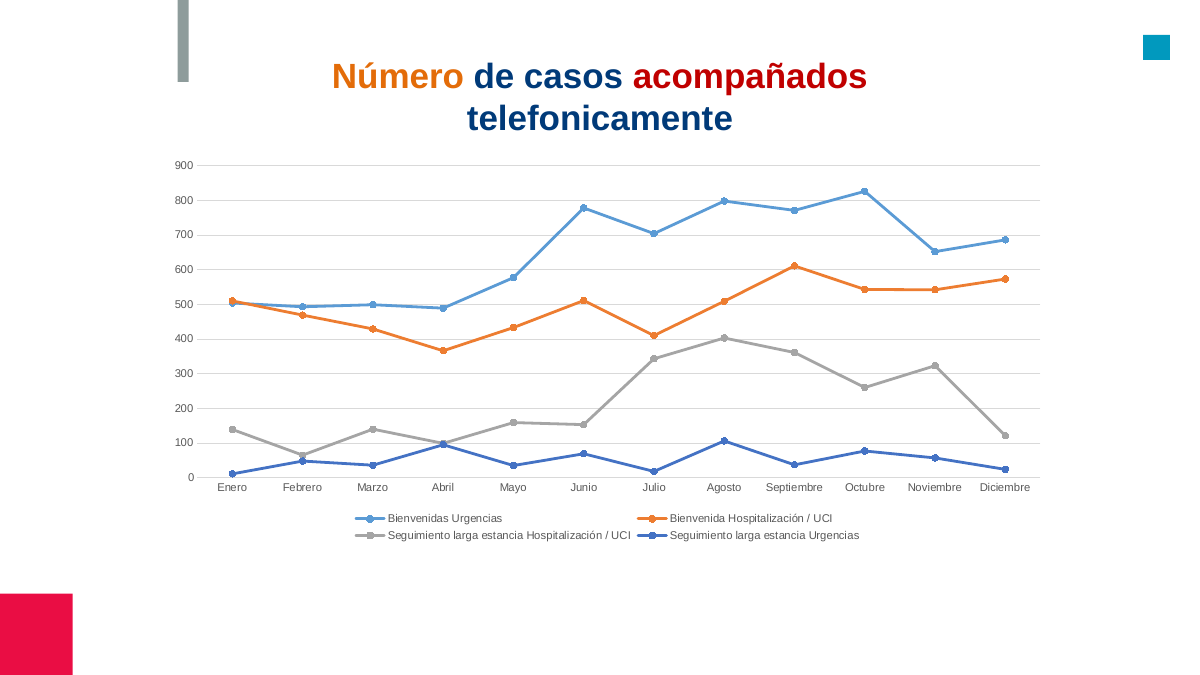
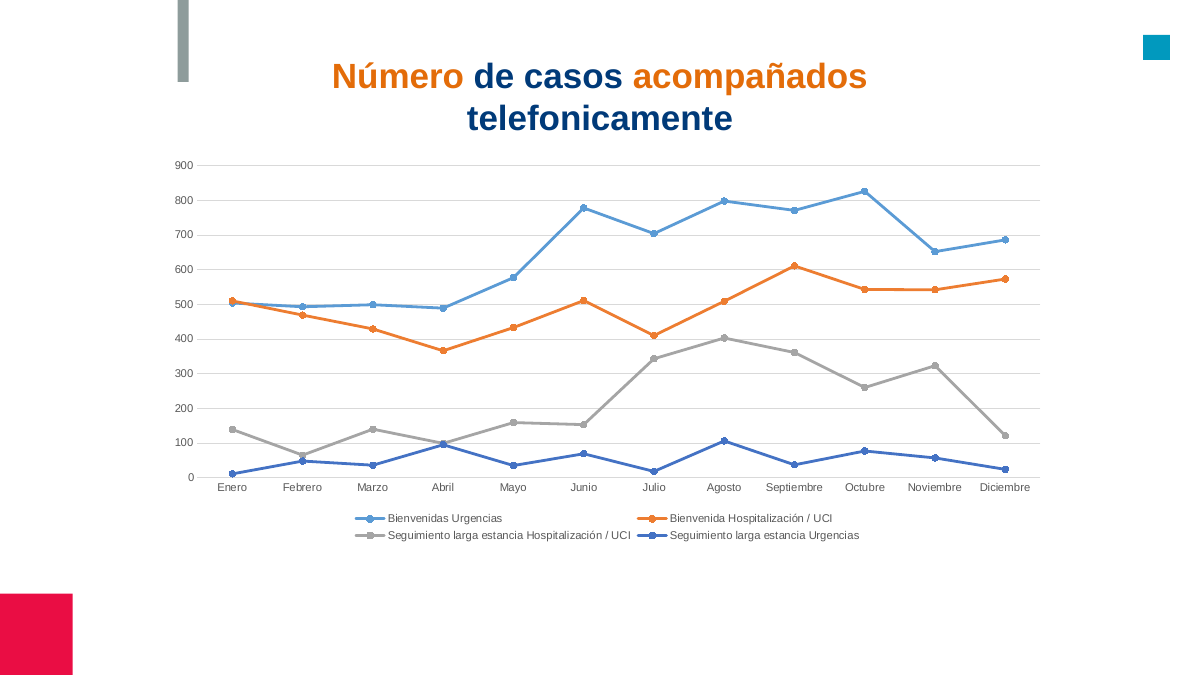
acompañados colour: red -> orange (750, 77)
